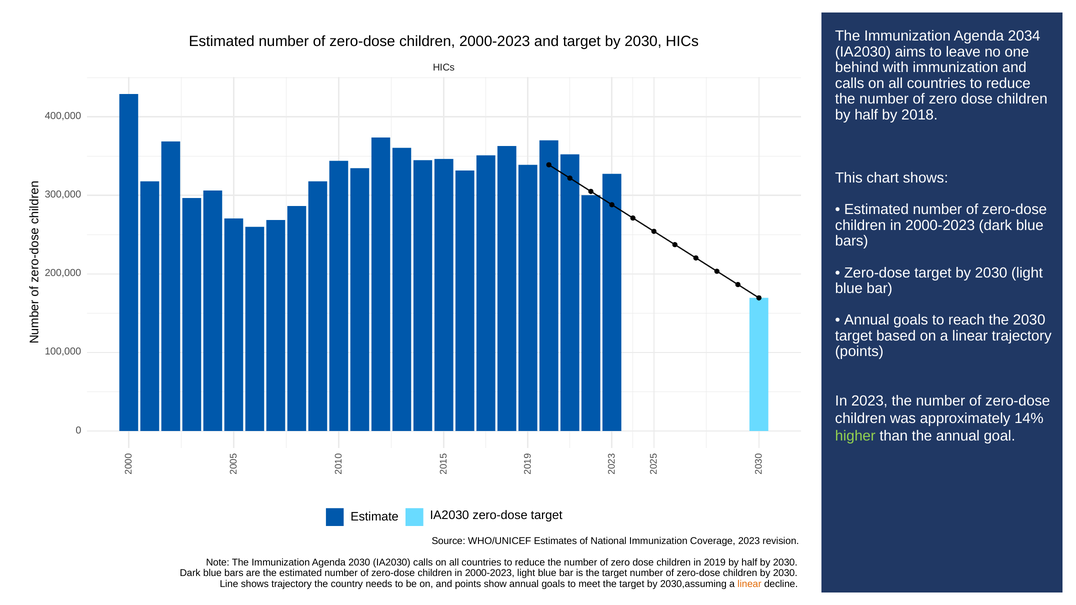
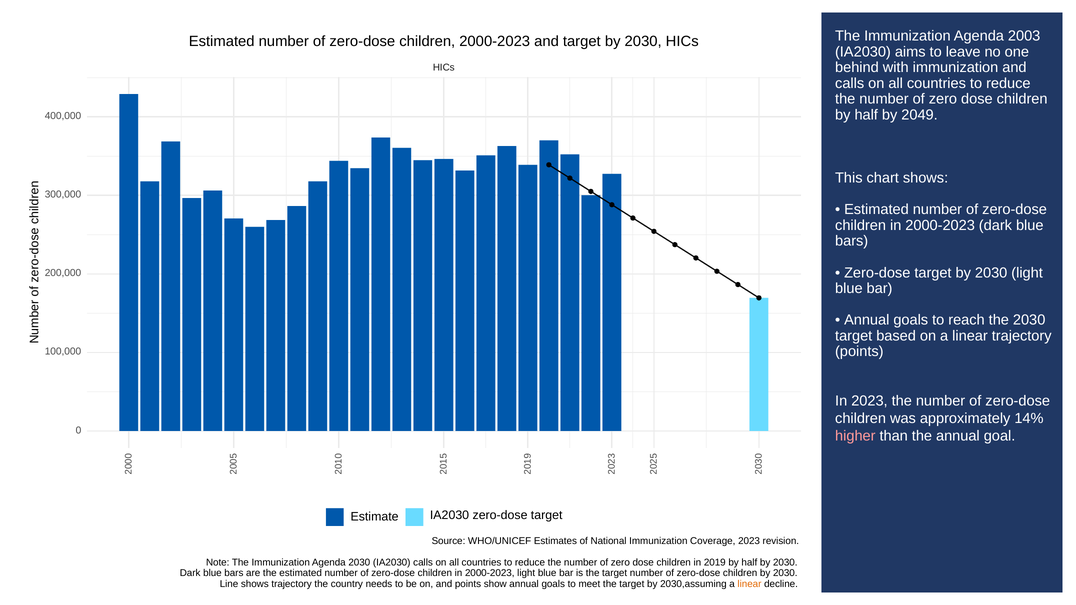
2034: 2034 -> 2003 (1024, 36)
2018: 2018 -> 2049 (920, 115)
higher colour: light green -> pink (855, 436)
